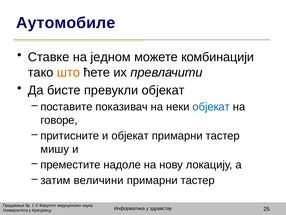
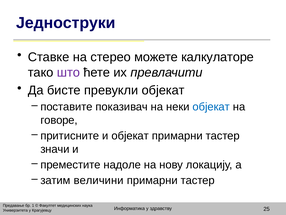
Аутомобиле: Аутомобиле -> Једноструки (66, 23)
једном: једном -> стерео (111, 57)
комбинацији: комбинацији -> калкулаторе (218, 57)
што colour: orange -> purple (68, 72)
мишу: мишу -> значи (55, 149)
